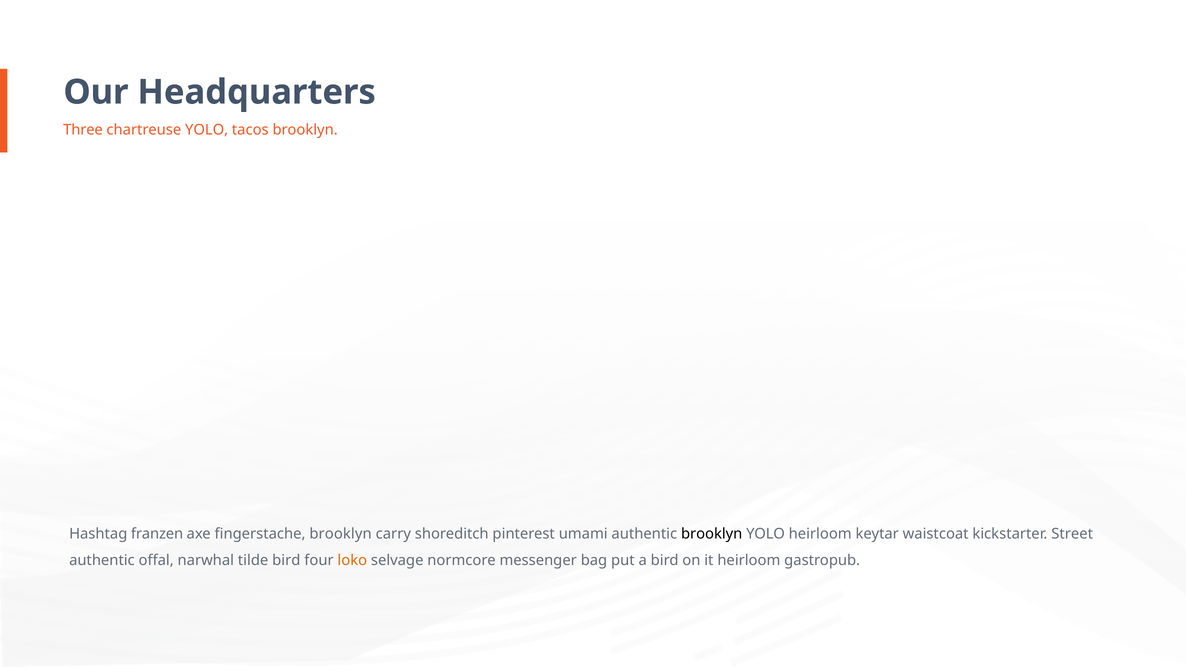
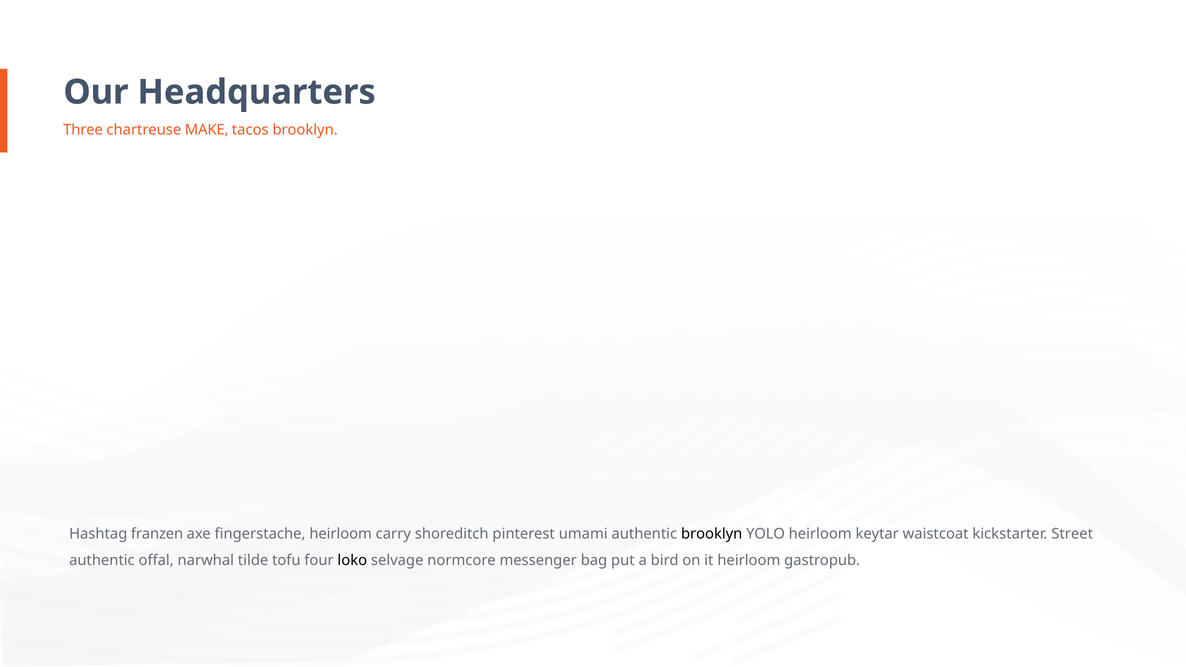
chartreuse YOLO: YOLO -> MAKE (207, 130)
fingerstache brooklyn: brooklyn -> heirloom (341, 534)
tilde bird: bird -> tofu (286, 560)
loko colour: orange -> black (352, 560)
